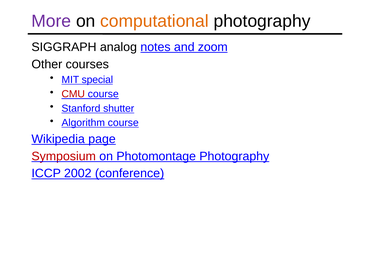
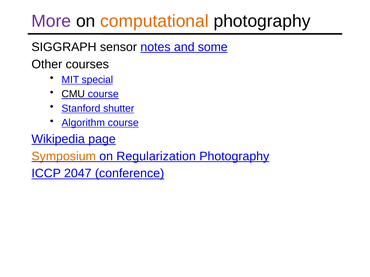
analog: analog -> sensor (118, 47)
zoom: zoom -> some (213, 47)
CMU colour: red -> black (73, 94)
Symposium colour: red -> orange (64, 156)
Photomontage: Photomontage -> Regularization (156, 156)
2002: 2002 -> 2047 (78, 174)
